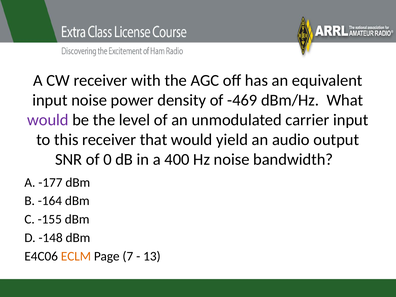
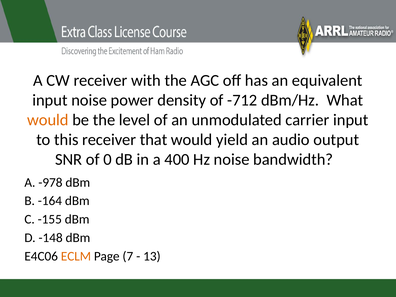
-469: -469 -> -712 (242, 100)
would colour: purple -> orange (48, 120)
-177: -177 -> -978 (50, 182)
